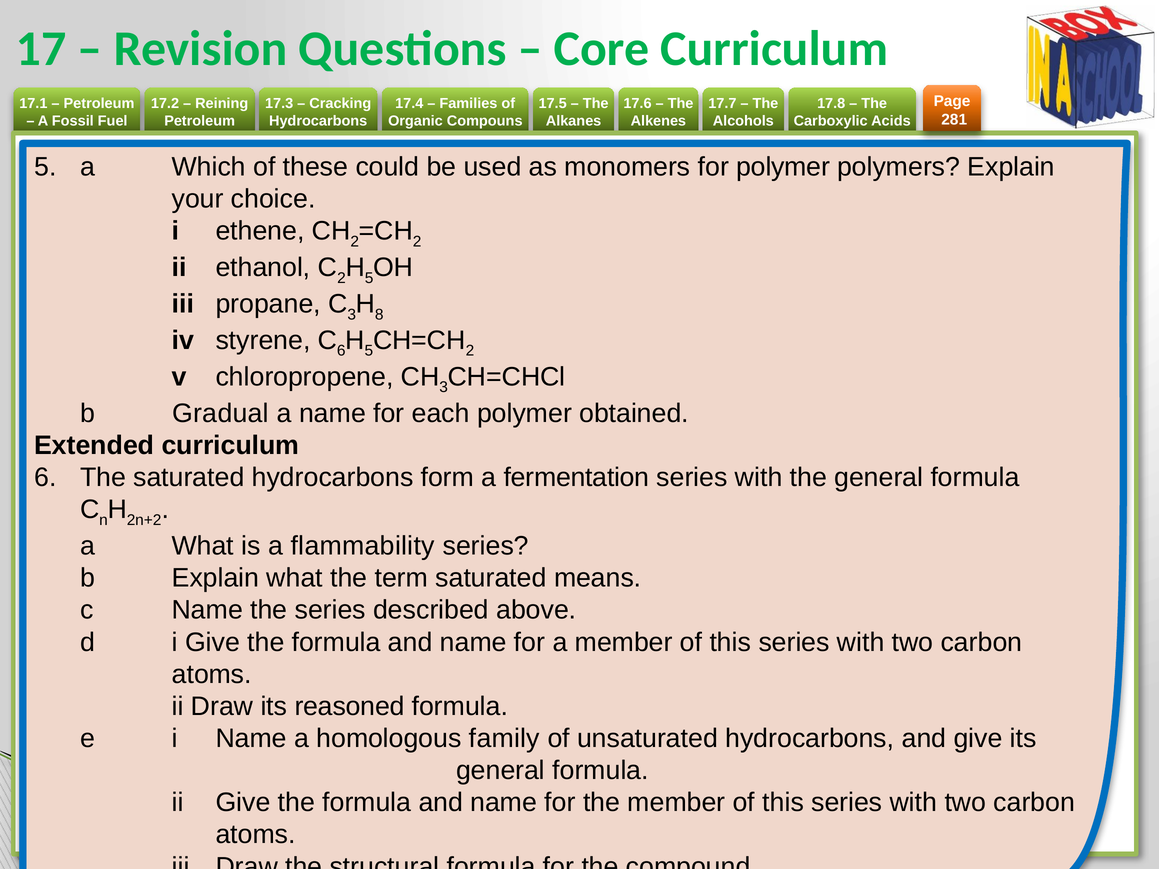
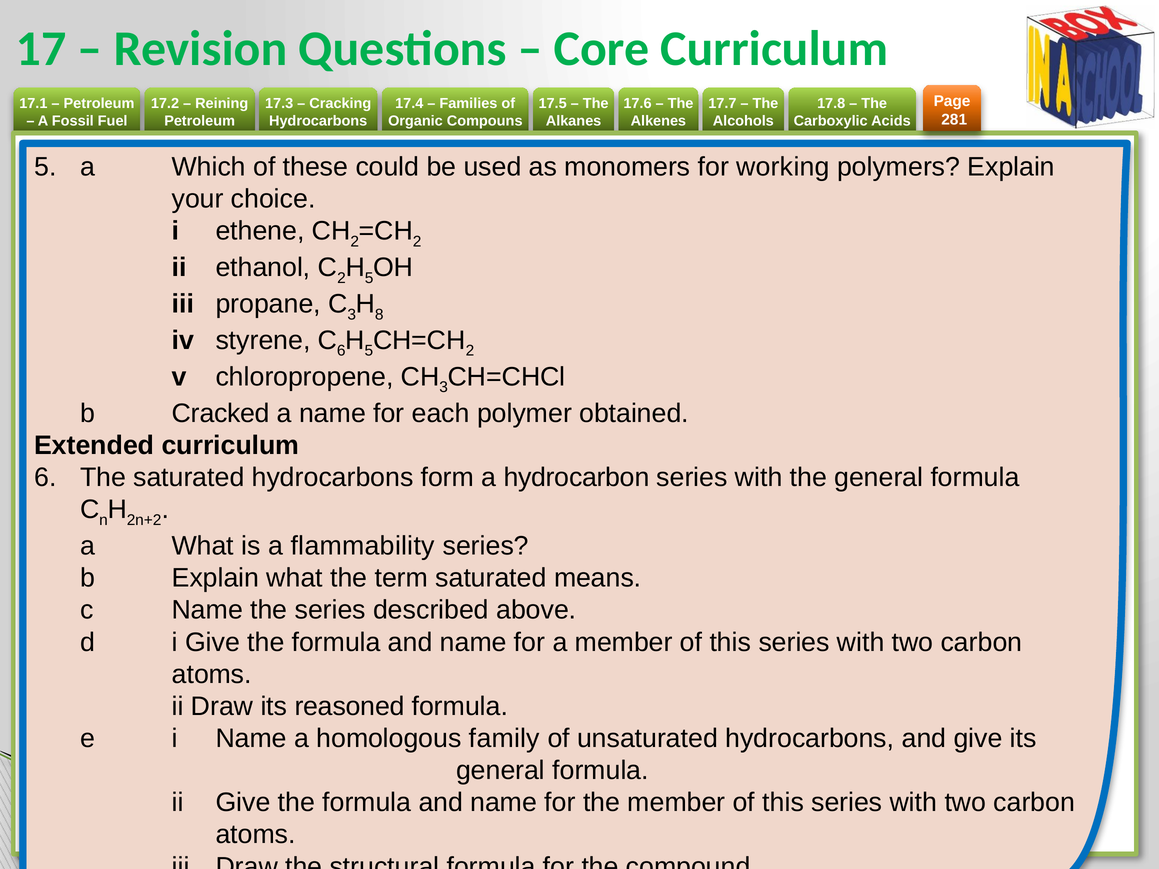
for polymer: polymer -> working (783, 167)
Gradual: Gradual -> Cracked (221, 413)
fermentation: fermentation -> hydrocarbon (576, 478)
